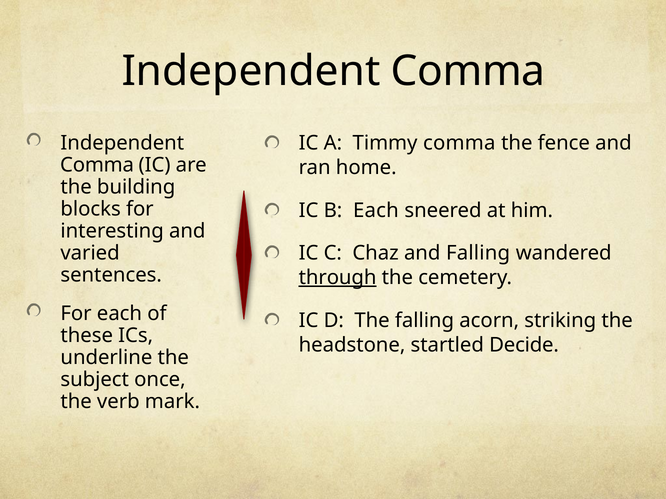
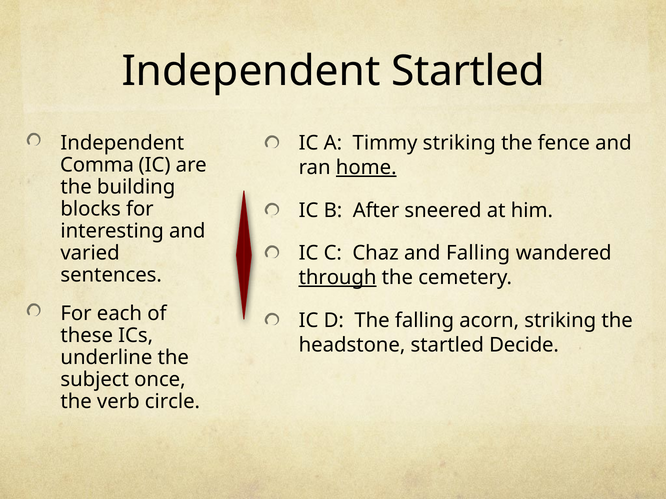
Comma: Comma -> Startled (468, 71)
Timmy comma: comma -> striking (459, 143)
home underline: none -> present (366, 168)
B Each: Each -> After (376, 211)
mark: mark -> circle (172, 402)
